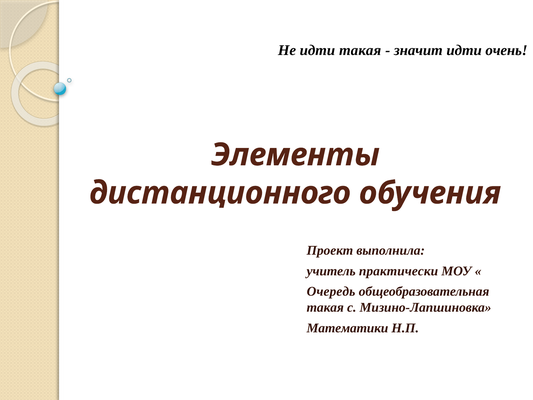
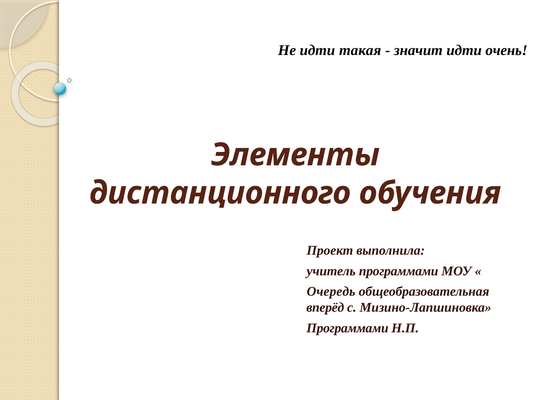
учитель практически: практически -> программами (399, 271)
такая: такая -> вперёд (325, 307)
Математики: Математики -> Программами (347, 328)
